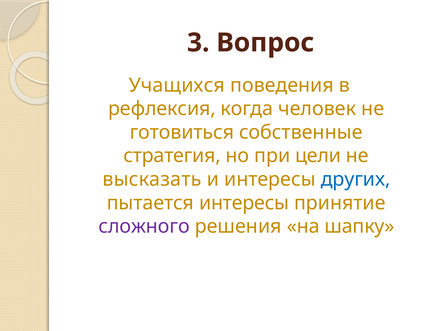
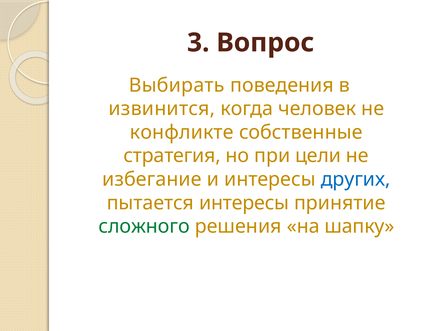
Учащихся: Учащихся -> Выбирать (177, 85)
рефлексия: рефлексия -> извинится (162, 109)
готовиться: готовиться -> конфликте (182, 132)
высказать: высказать -> избегание (152, 180)
сложного colour: purple -> green (144, 227)
